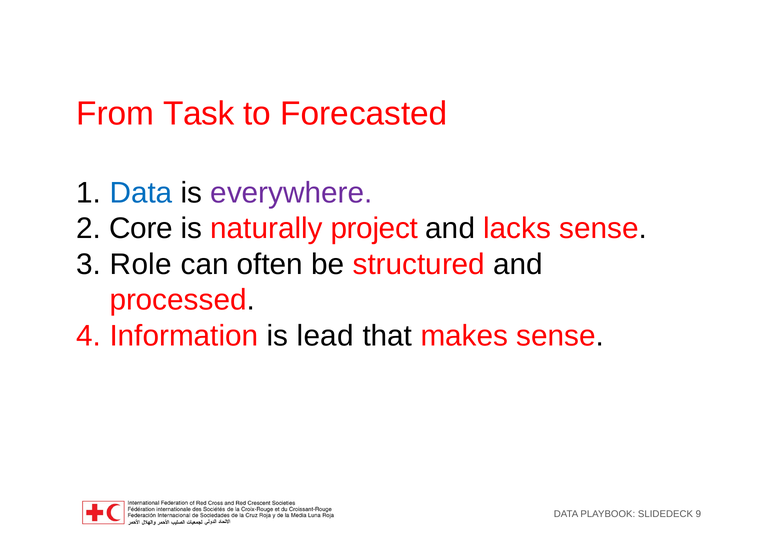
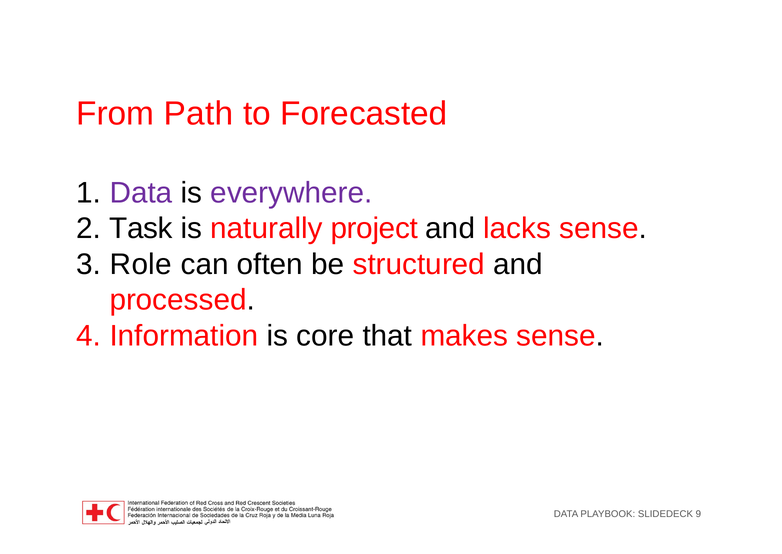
Task: Task -> Path (198, 114)
Data colour: blue -> purple (141, 193)
Core: Core -> Task (141, 228)
lead: lead -> core (325, 335)
